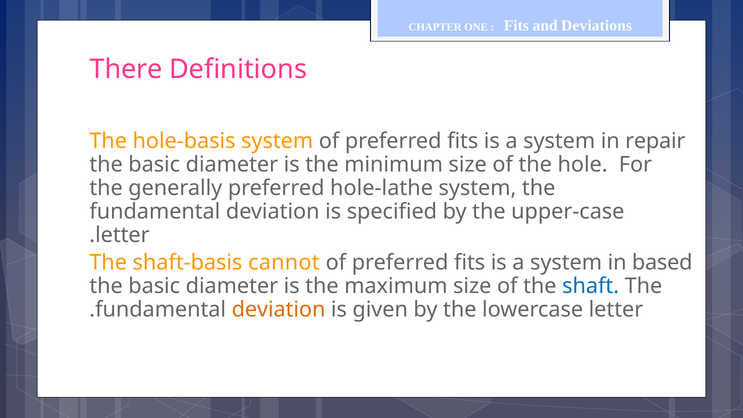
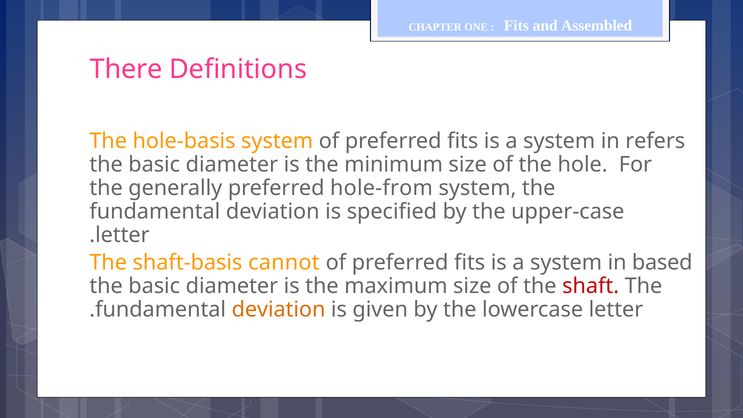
Deviations: Deviations -> Assembled (597, 26)
repair: repair -> refers (655, 141)
hole-lathe: hole-lathe -> hole-from (381, 188)
shaft colour: blue -> red (591, 286)
